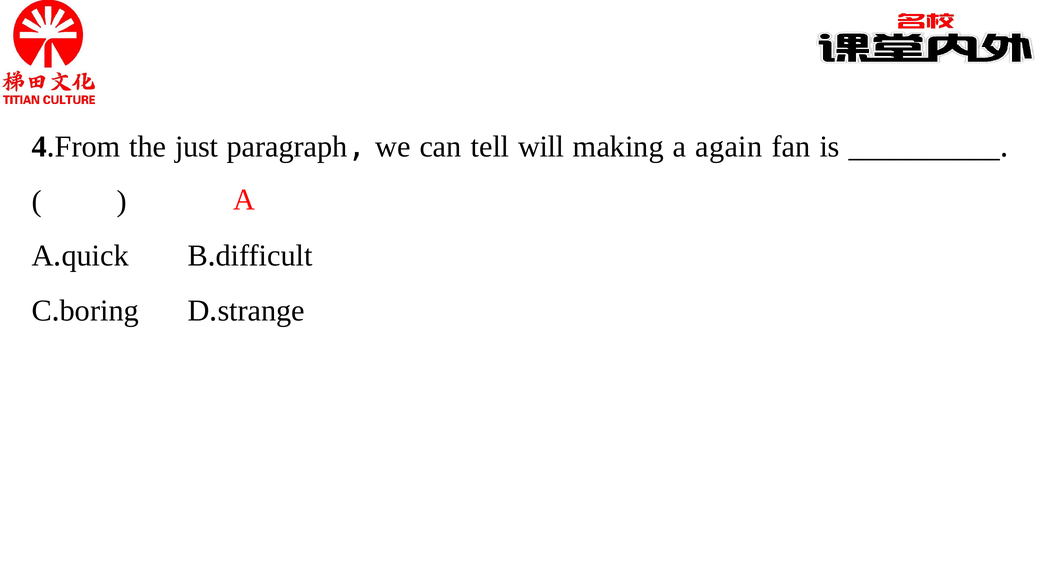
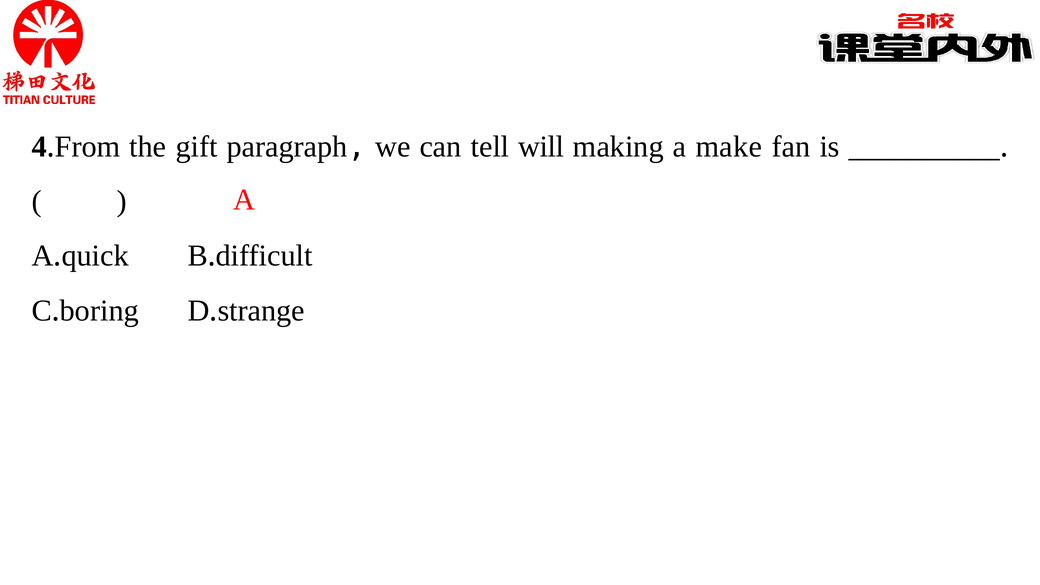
just: just -> gift (197, 147)
again: again -> make (729, 147)
